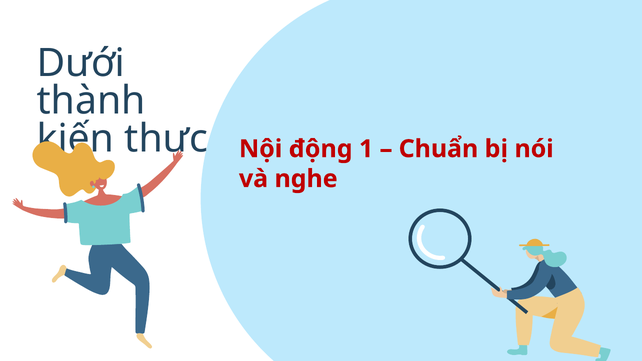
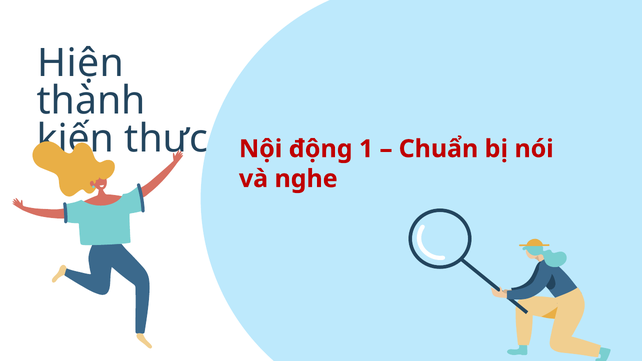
Dưới: Dưới -> Hiện (80, 63)
